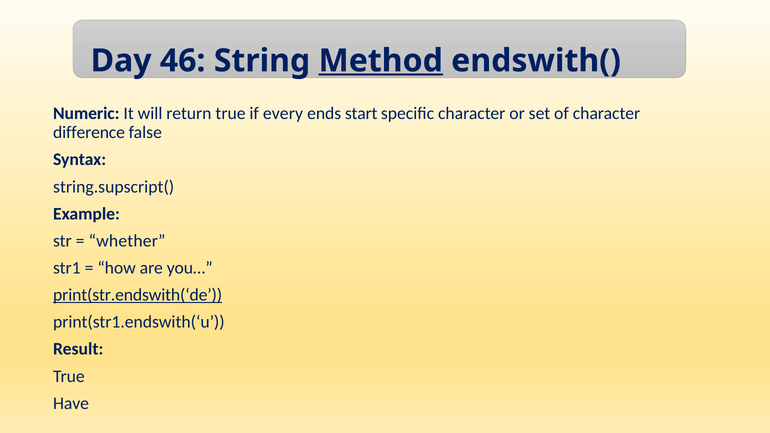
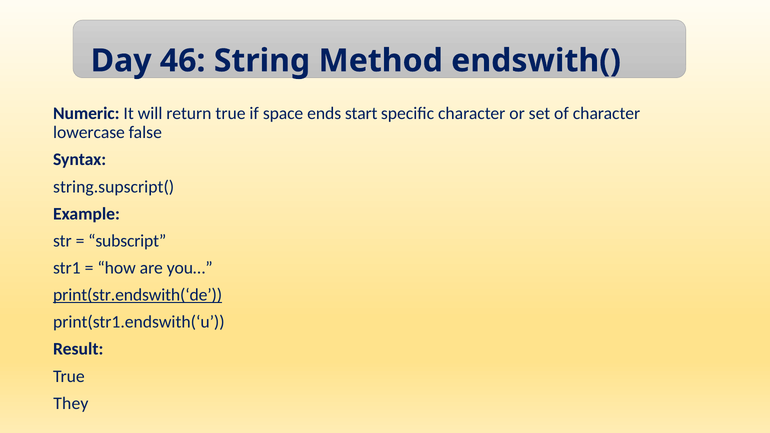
Method underline: present -> none (381, 61)
every: every -> space (283, 114)
difference: difference -> lowercase (89, 133)
whether: whether -> subscript (127, 241)
Have: Have -> They (71, 403)
